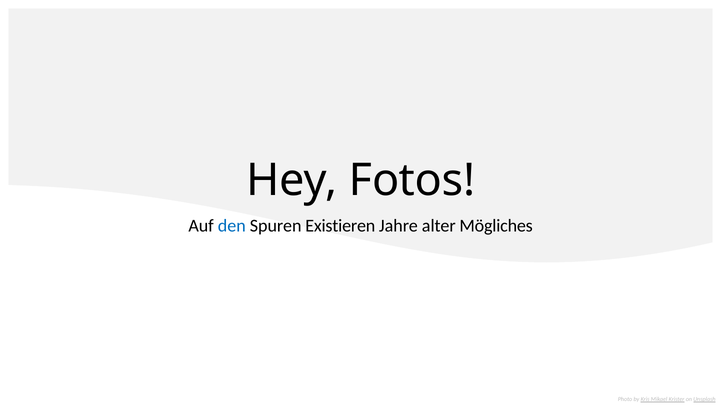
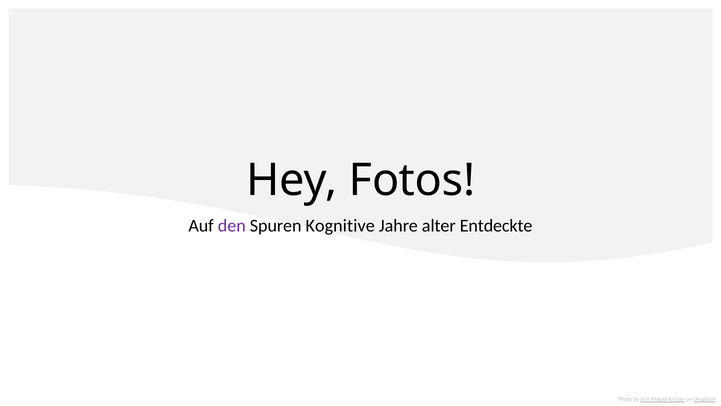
den colour: blue -> purple (232, 225)
Existieren: Existieren -> Kognitive (340, 225)
Mögliches: Mögliches -> Entdeckte (496, 225)
